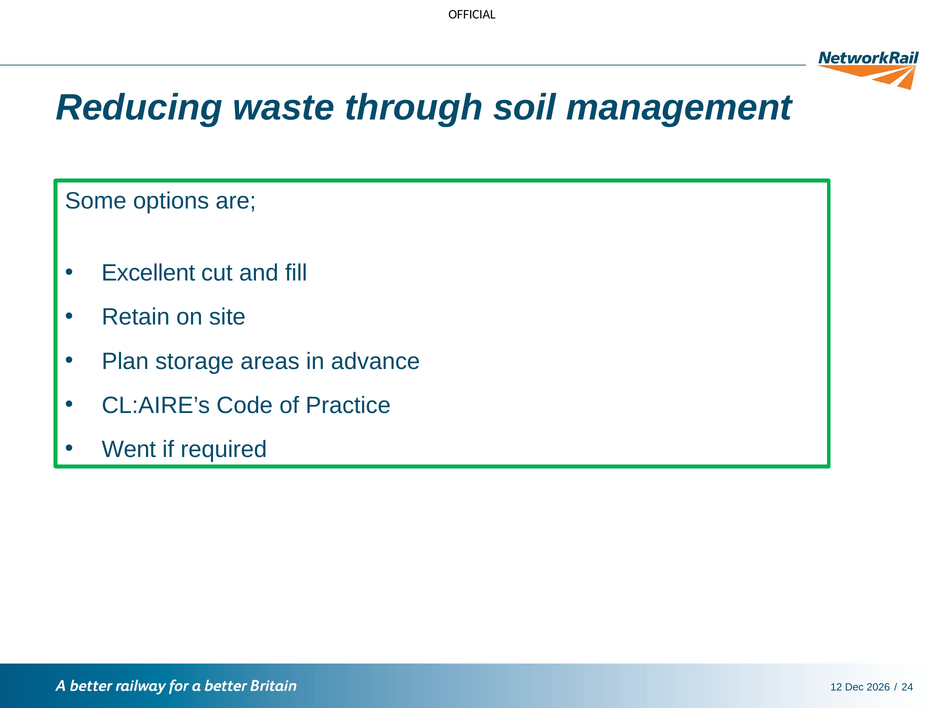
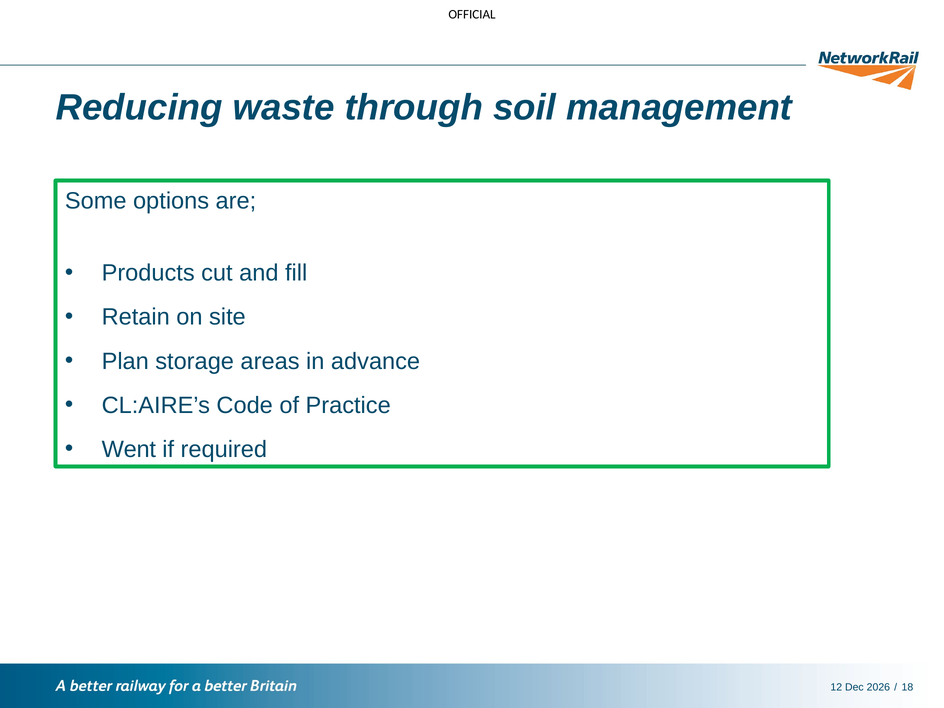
Excellent: Excellent -> Products (148, 273)
24: 24 -> 18 (907, 687)
